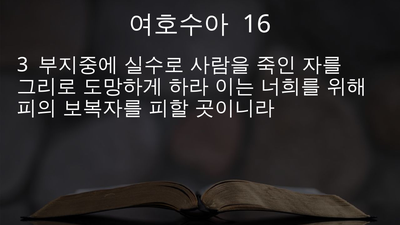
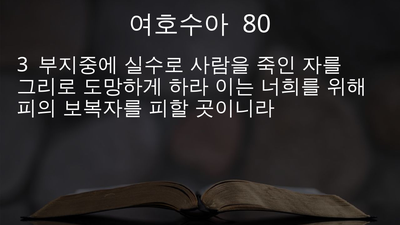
16: 16 -> 80 (257, 24)
